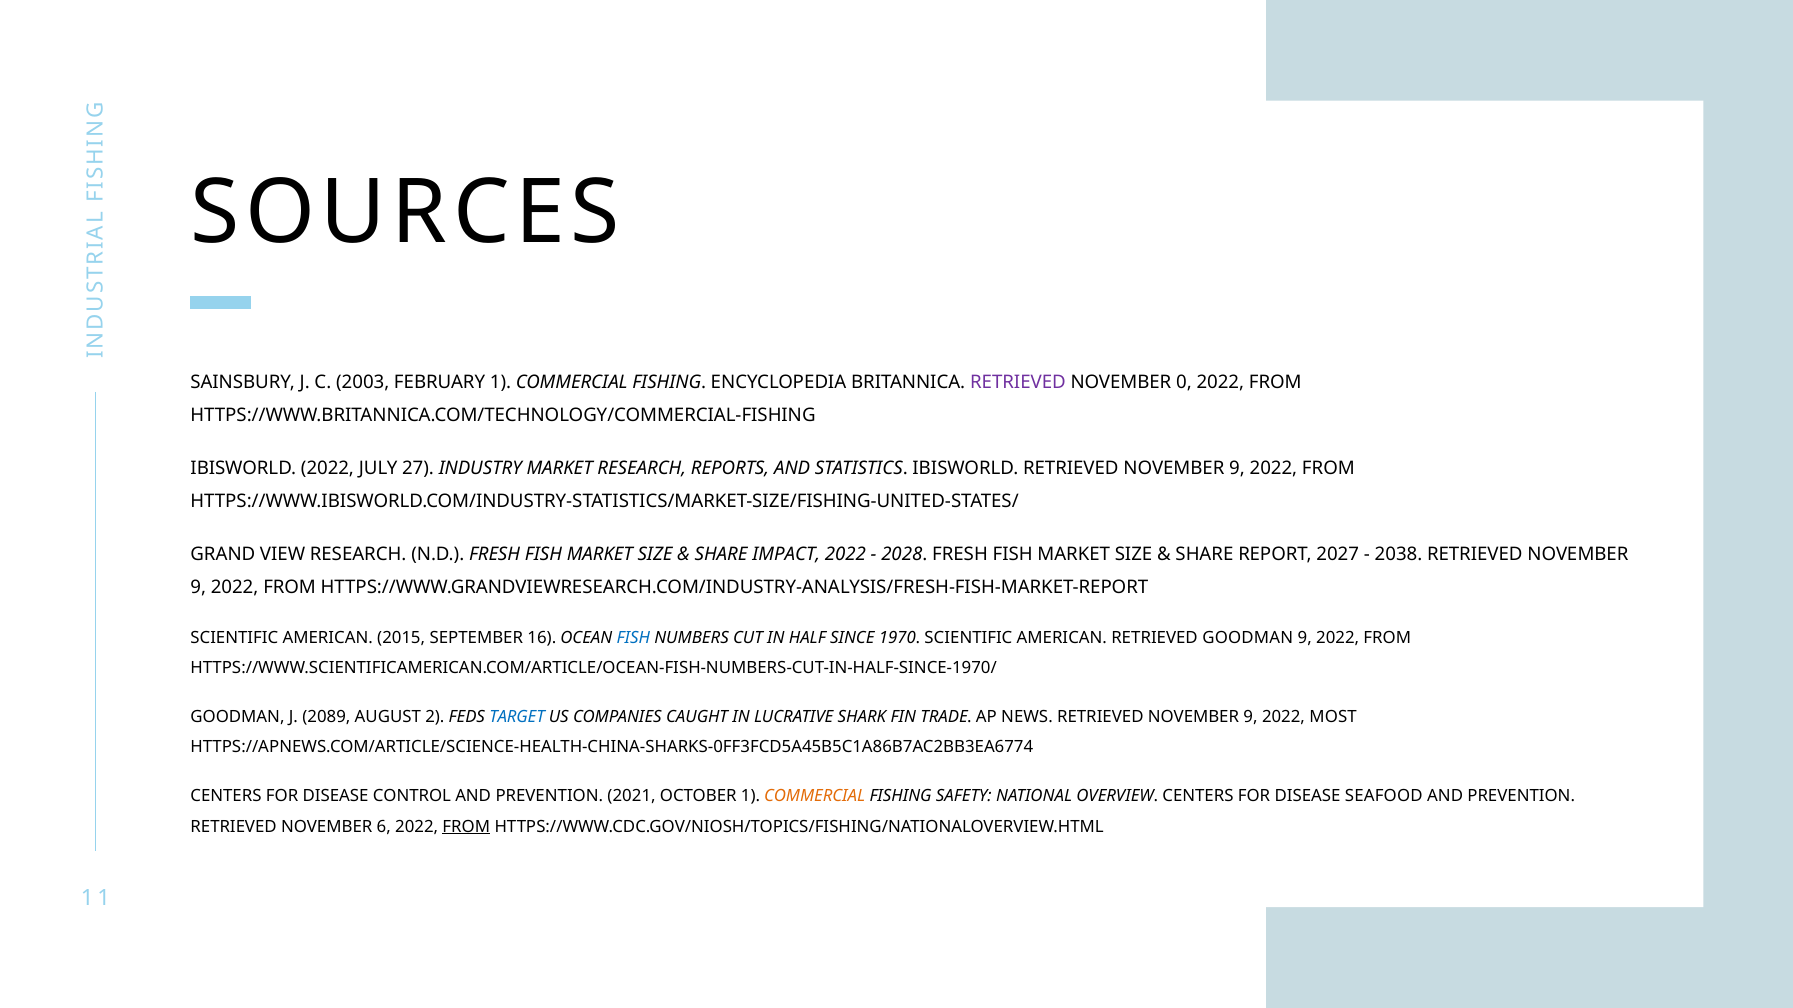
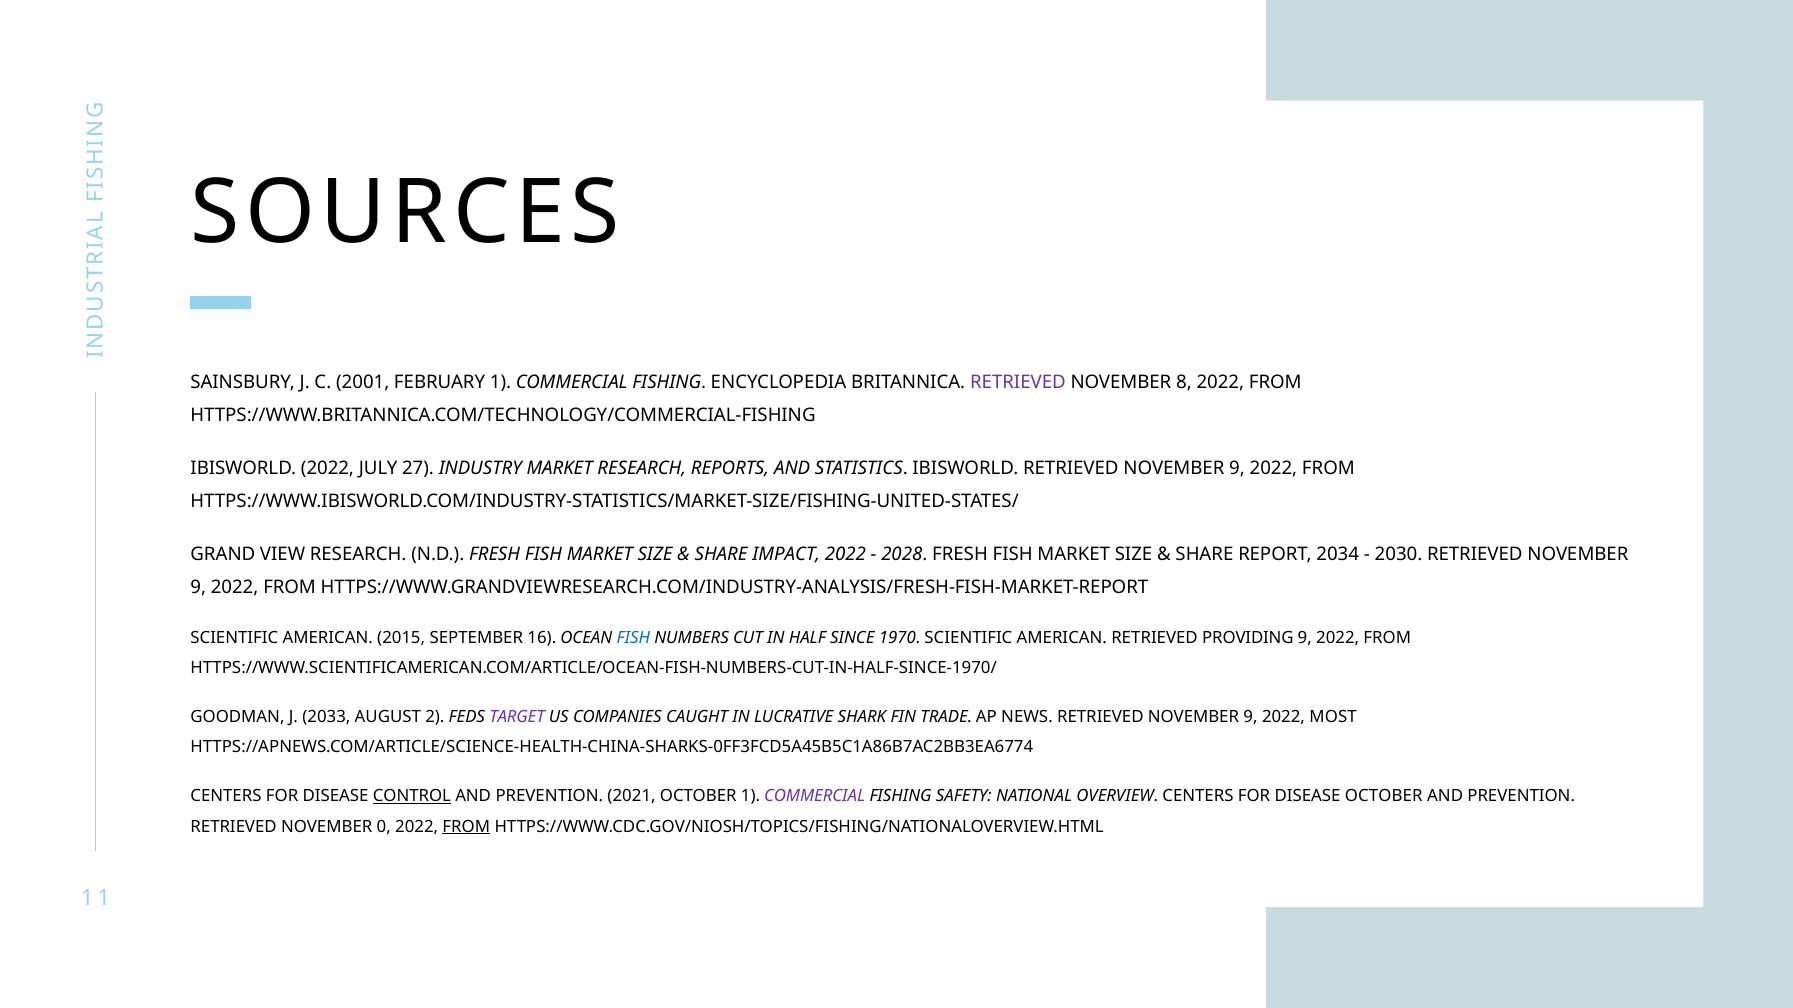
2003: 2003 -> 2001 (363, 382)
0: 0 -> 8 (1184, 382)
2027: 2027 -> 2034 (1338, 554)
2038: 2038 -> 2030 (1399, 554)
RETRIEVED GOODMAN: GOODMAN -> PROVIDING (1248, 638)
2089: 2089 -> 2033 (326, 717)
TARGET colour: blue -> purple (517, 717)
CONTROL underline: none -> present (412, 797)
COMMERCIAL colour: orange -> purple (815, 797)
DISEASE SEAFOOD: SEAFOOD -> OCTOBER (1384, 797)
6: 6 -> 0 (384, 827)
